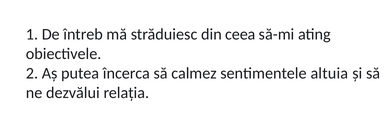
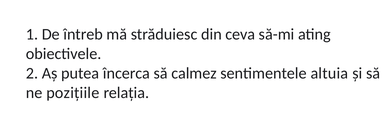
ceea: ceea -> ceva (240, 34)
dezvălui: dezvălui -> pozițiile (73, 93)
